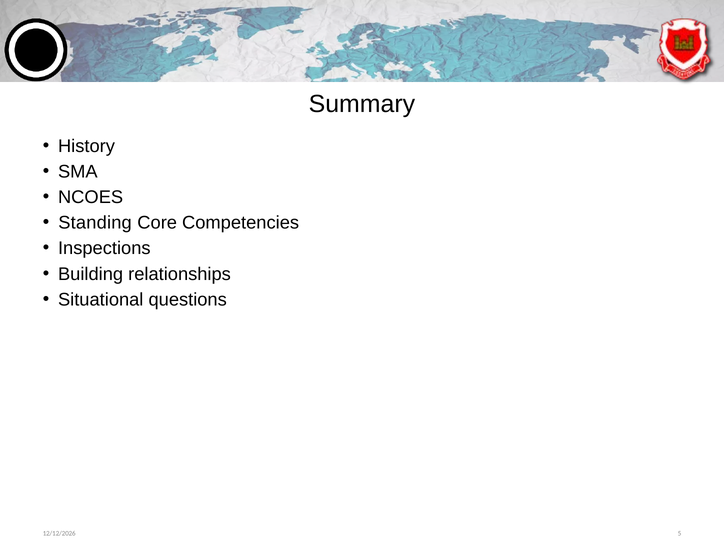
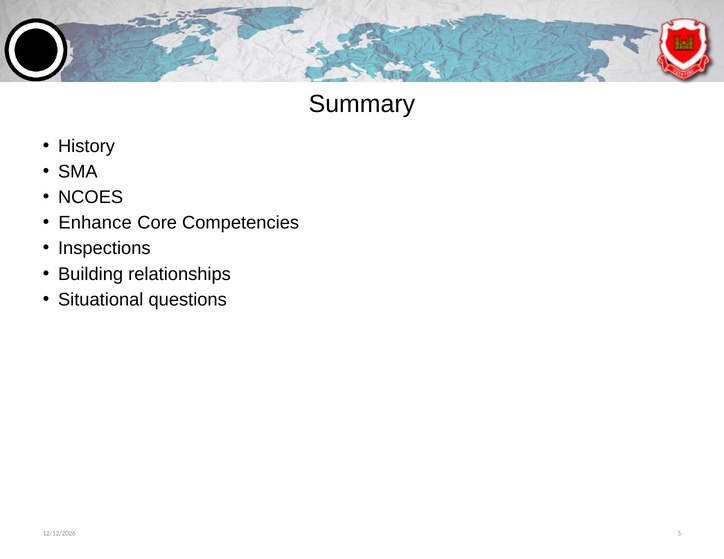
Standing: Standing -> Enhance (95, 223)
